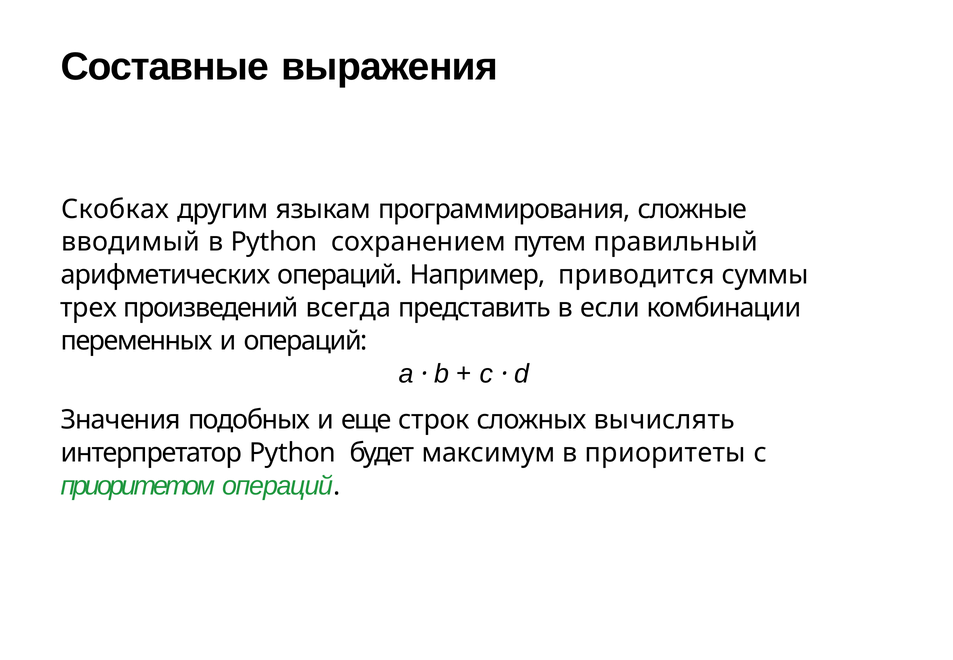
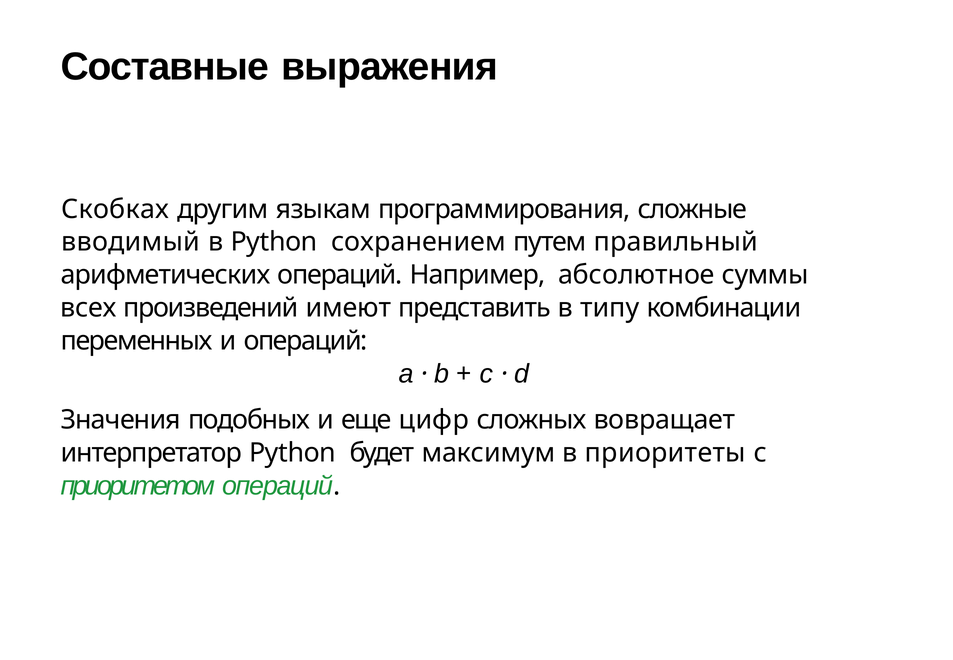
приводится: приводится -> абсолютное (636, 275)
трех: трех -> всех (89, 308)
всегда: всегда -> имеют (348, 308)
если: если -> типу (610, 308)
строк: строк -> цифр (434, 420)
вычислять: вычислять -> вовращает (664, 420)
